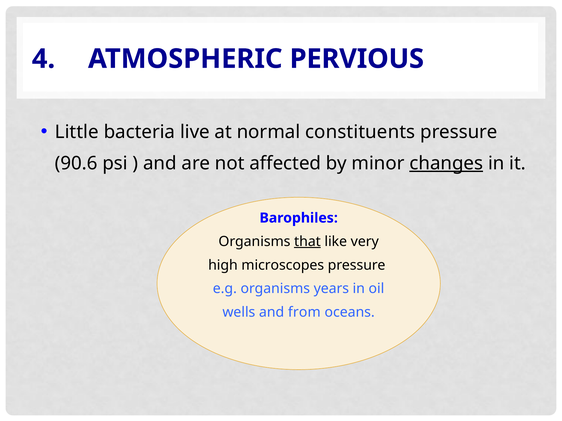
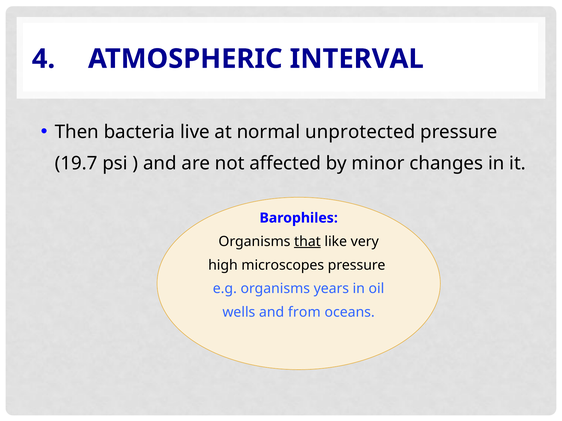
PERVIOUS: PERVIOUS -> INTERVAL (357, 59)
Little: Little -> Then (77, 132)
constituents: constituents -> unprotected (360, 132)
90.6: 90.6 -> 19.7 (76, 164)
changes underline: present -> none (446, 164)
